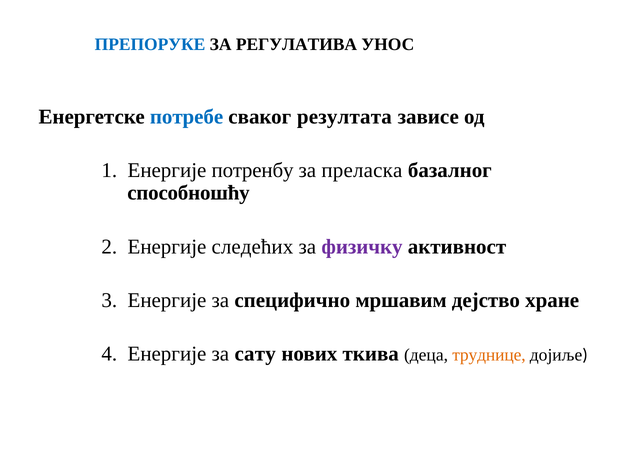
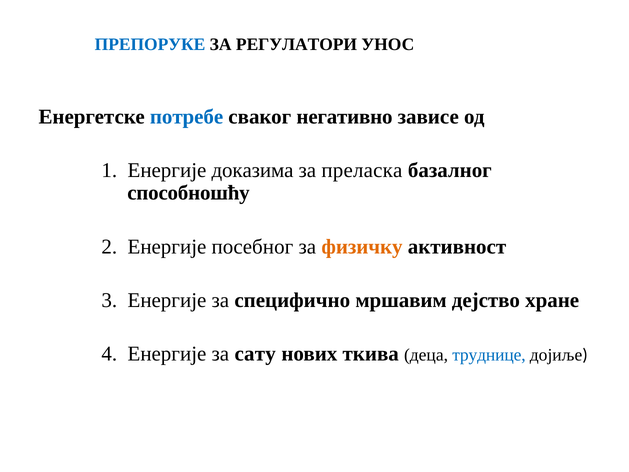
РЕГУЛАТИВА: РЕГУЛАТИВА -> РЕГУЛАТОРИ (297, 45)
резултата: резултата -> негативно (345, 117)
потренбу: потренбу -> доказима (253, 170)
следећих: следећих -> посебног (252, 246)
физичку colour: purple -> orange (362, 246)
труднице colour: orange -> blue (489, 355)
